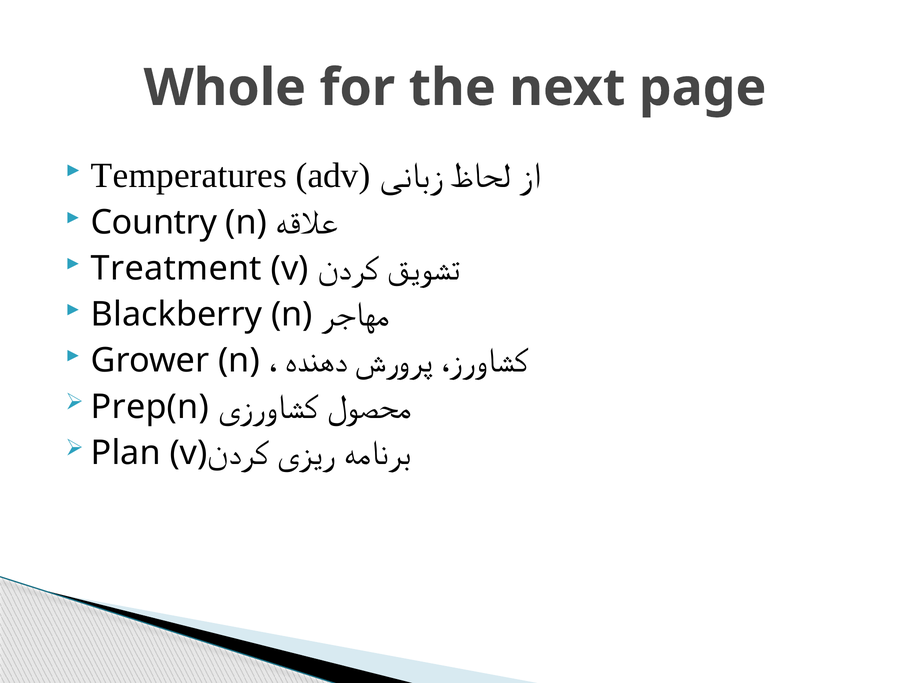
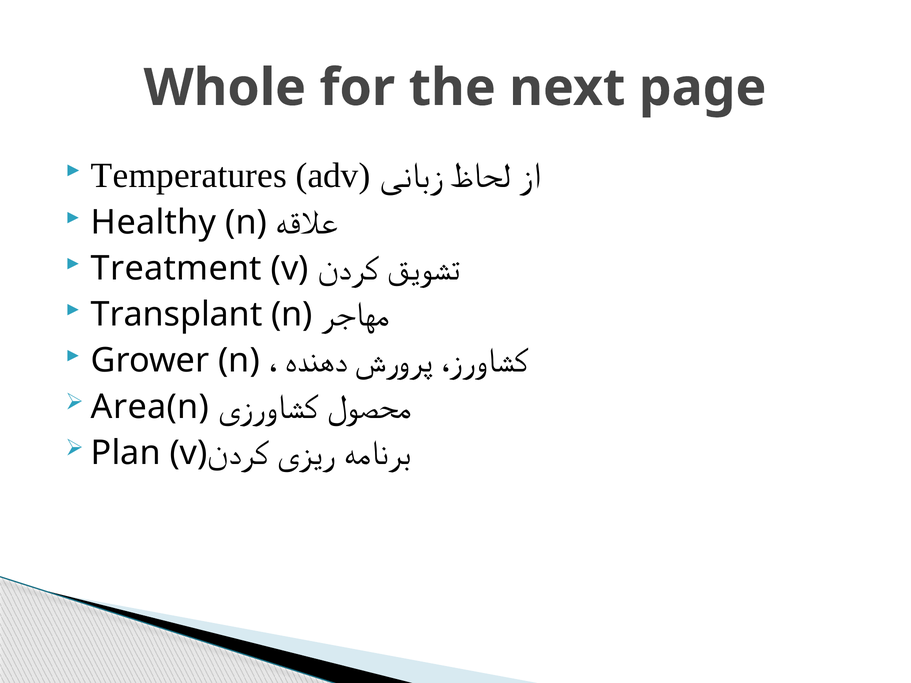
Country: Country -> Healthy (154, 223)
Blackberry: Blackberry -> Transplant (177, 315)
Prep(n: Prep(n -> Area(n (150, 407)
